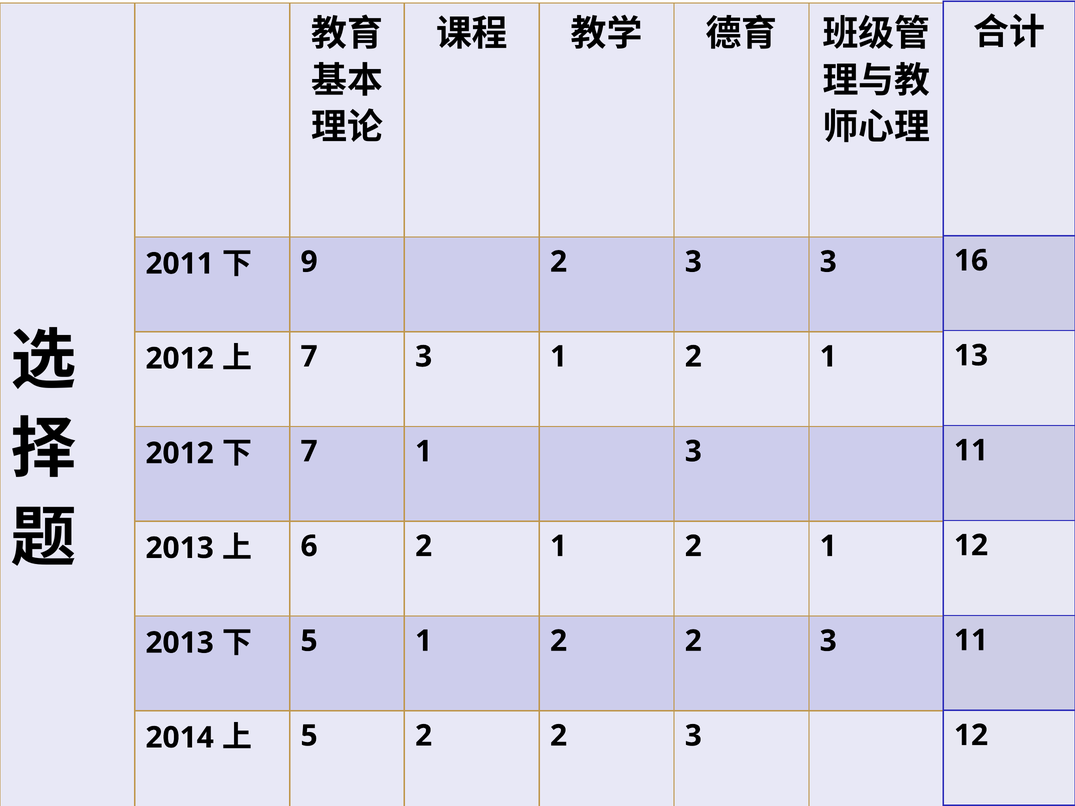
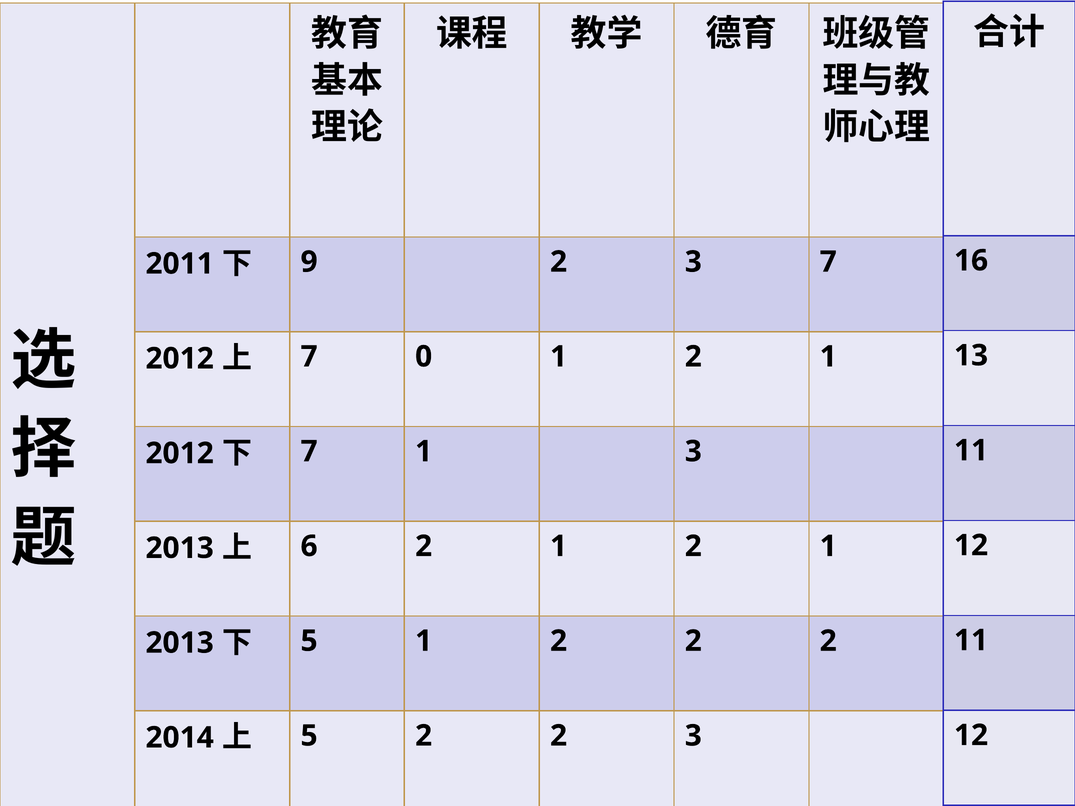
3 3: 3 -> 7 (828, 262)
7 3: 3 -> 0 (424, 357)
1 2 2 3: 3 -> 2 (828, 641)
